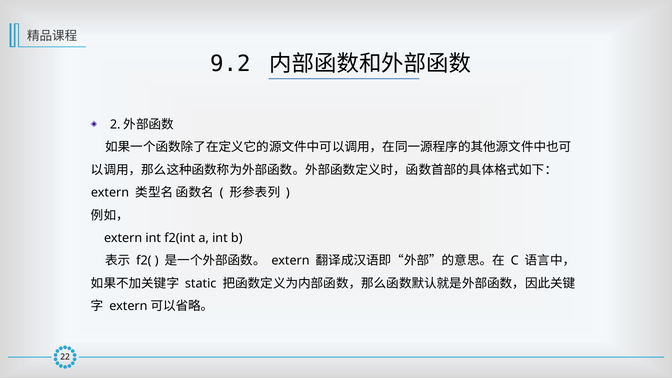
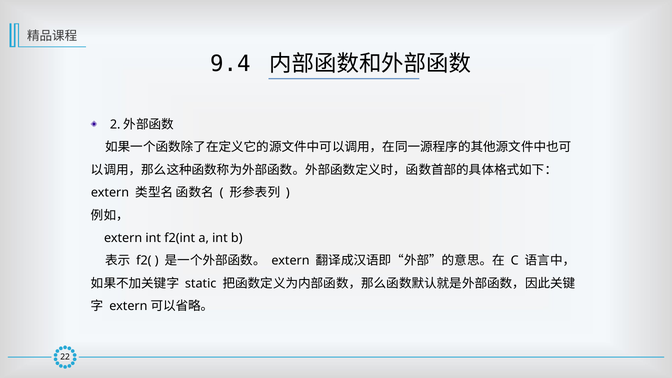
9.2: 9.2 -> 9.4 (230, 64)
